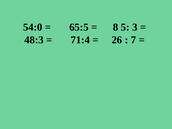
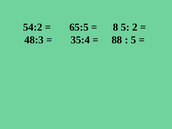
54:0: 54:0 -> 54:2 (33, 27)
3: 3 -> 2 (135, 27)
71:4: 71:4 -> 35:4 (80, 40)
26: 26 -> 88 (117, 40)
7: 7 -> 5 (133, 40)
